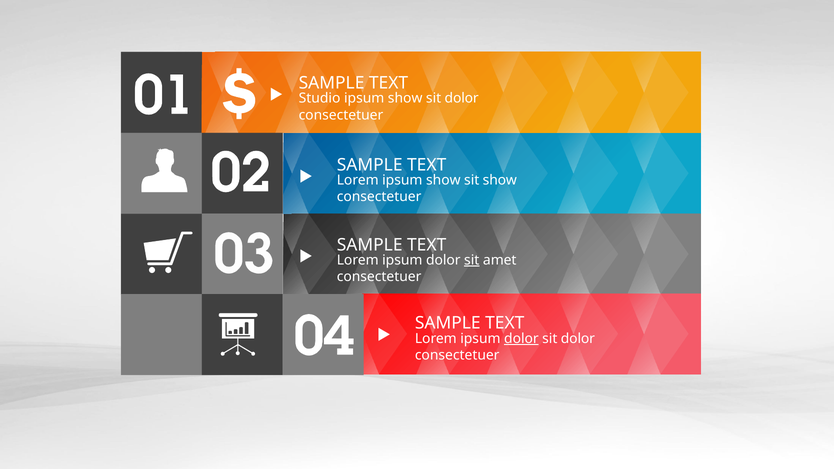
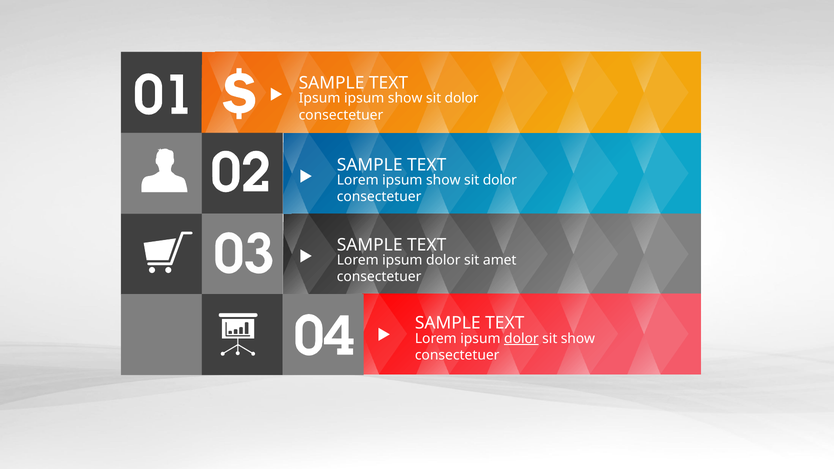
Studio: Studio -> Ipsum (320, 98)
show: show -> dolor (500, 180)
sit underline: present -> none (472, 260)
dolor: dolor -> show (578, 339)
